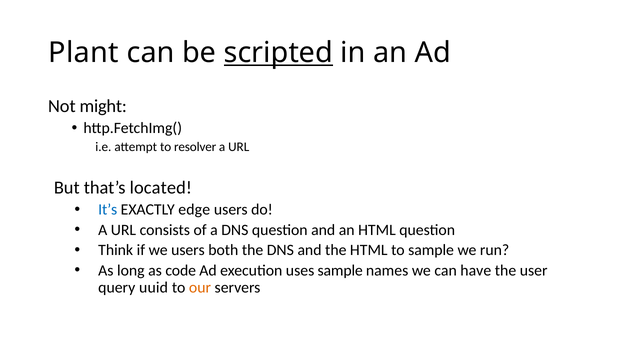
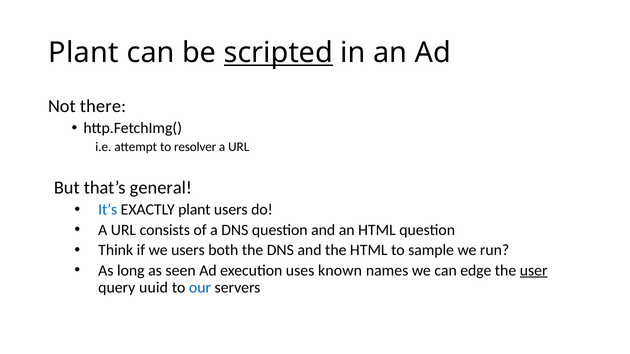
might: might -> there (103, 107)
located: located -> general (161, 188)
EXACTLY edge: edge -> plant (194, 210)
code: code -> seen (181, 271)
uses sample: sample -> known (340, 271)
have: have -> edge (476, 271)
user underline: none -> present (534, 271)
our colour: orange -> blue (200, 288)
